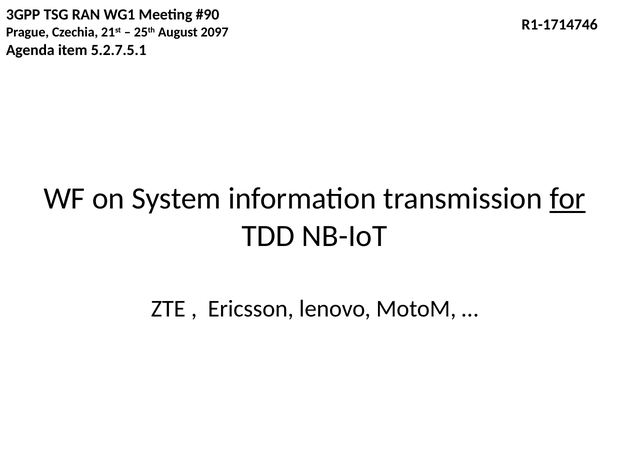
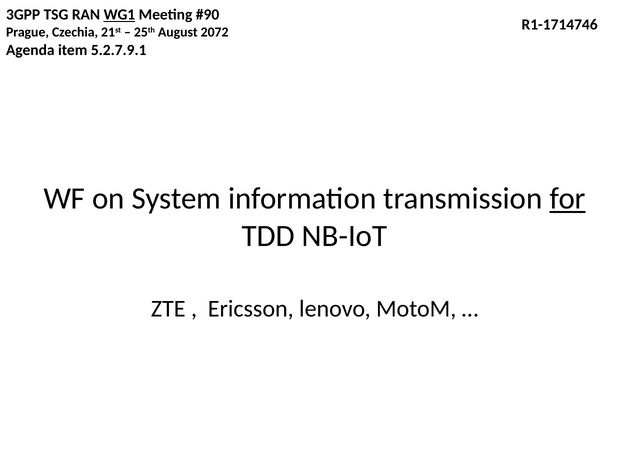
WG1 underline: none -> present (119, 15)
2097: 2097 -> 2072 (215, 32)
5.2.7.5.1: 5.2.7.5.1 -> 5.2.7.9.1 (119, 50)
